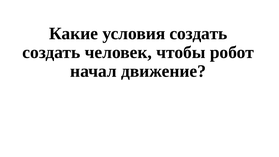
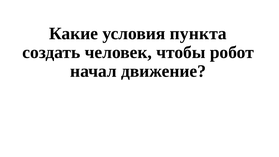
условия создать: создать -> пункта (198, 34)
